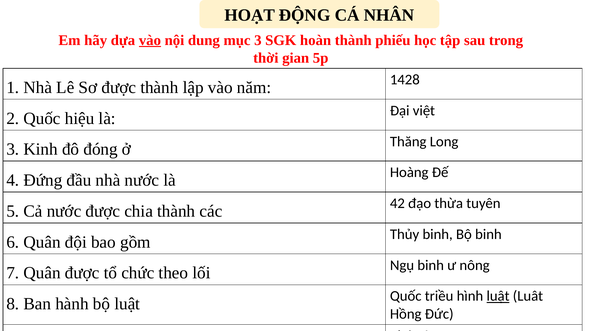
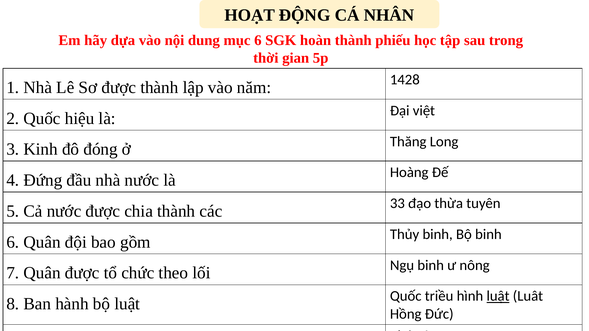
vào underline: present -> none (150, 40)
mục 3: 3 -> 6 (258, 40)
42: 42 -> 33 (397, 204)
